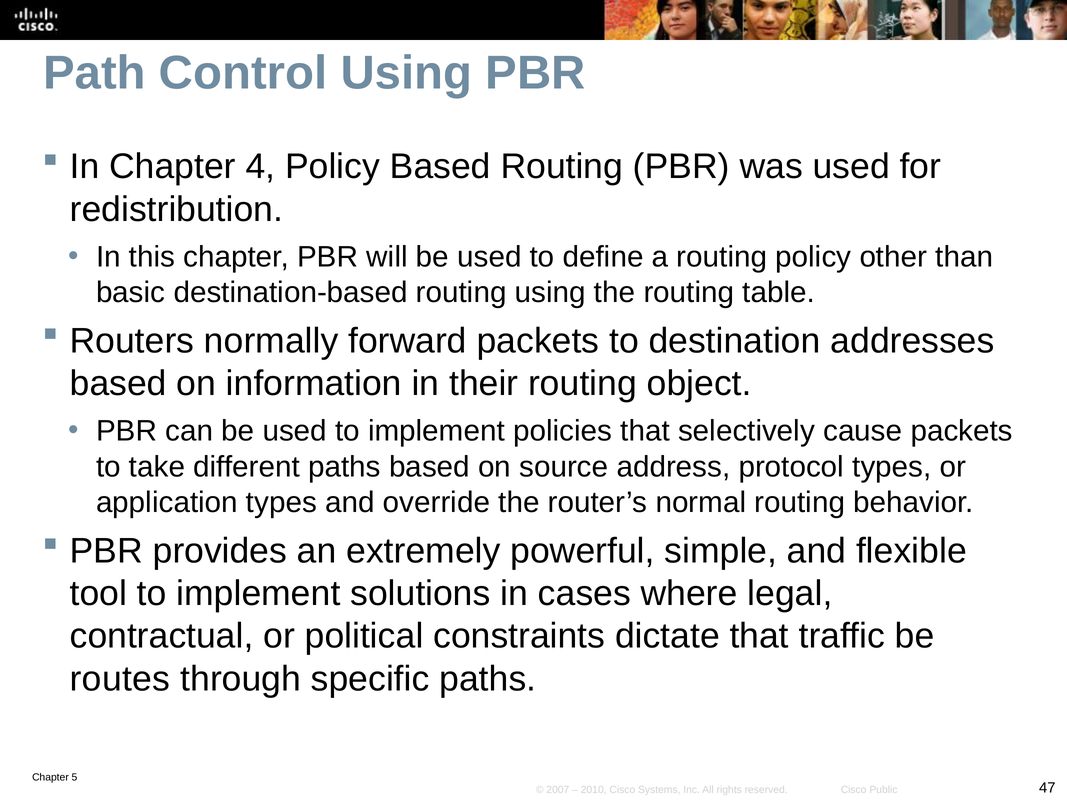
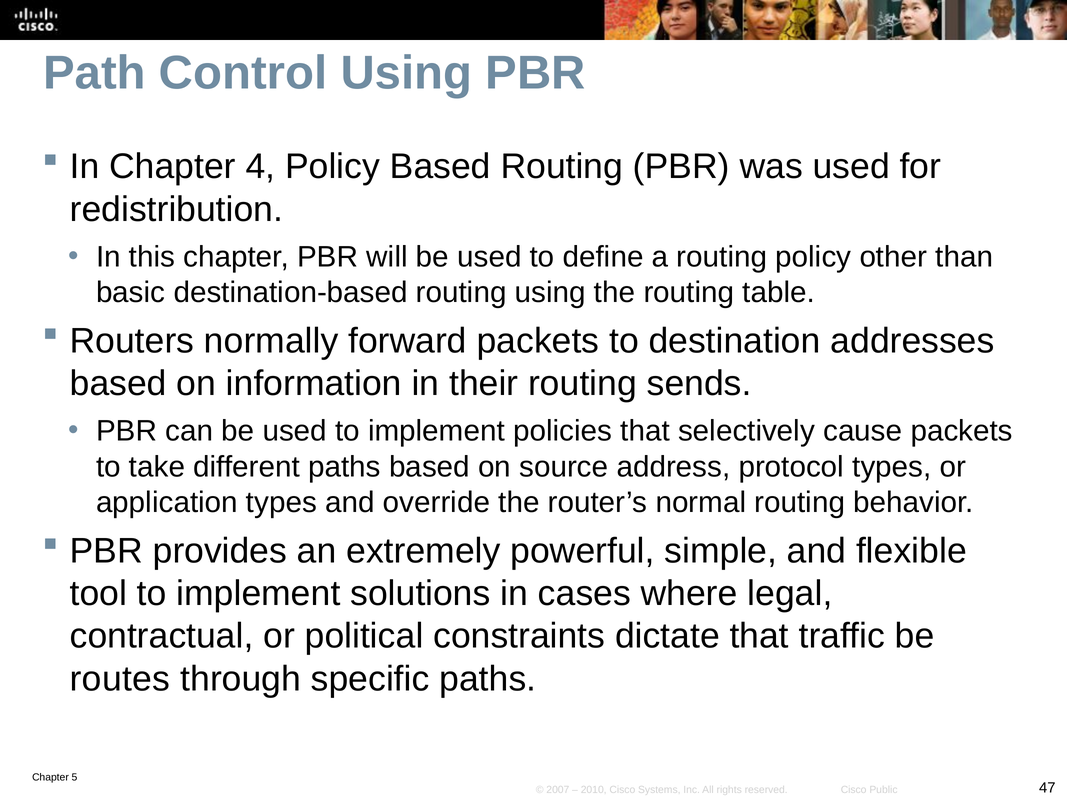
object: object -> sends (699, 384)
